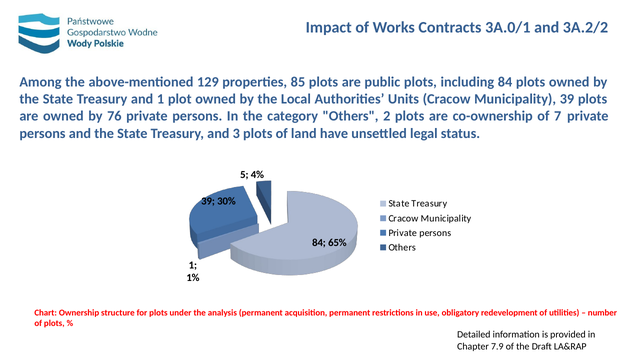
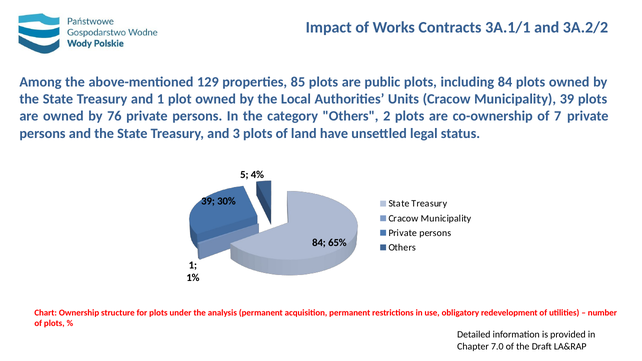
3A.0/1: 3A.0/1 -> 3A.1/1 (508, 28)
7.9: 7.9 -> 7.0 (497, 347)
